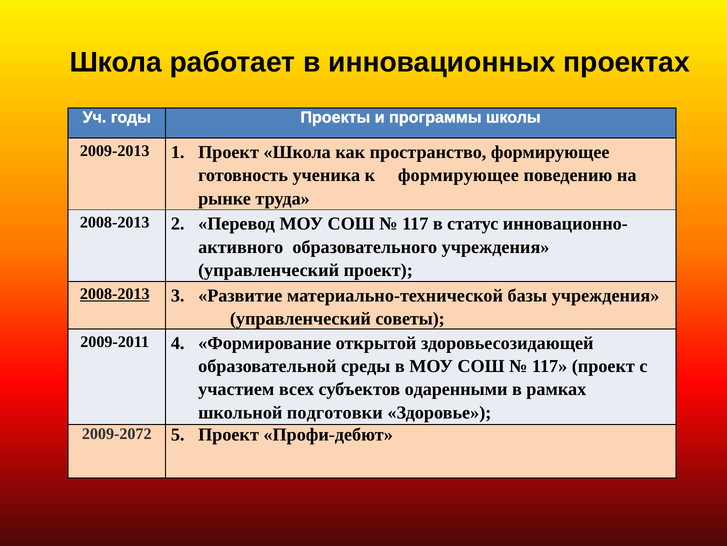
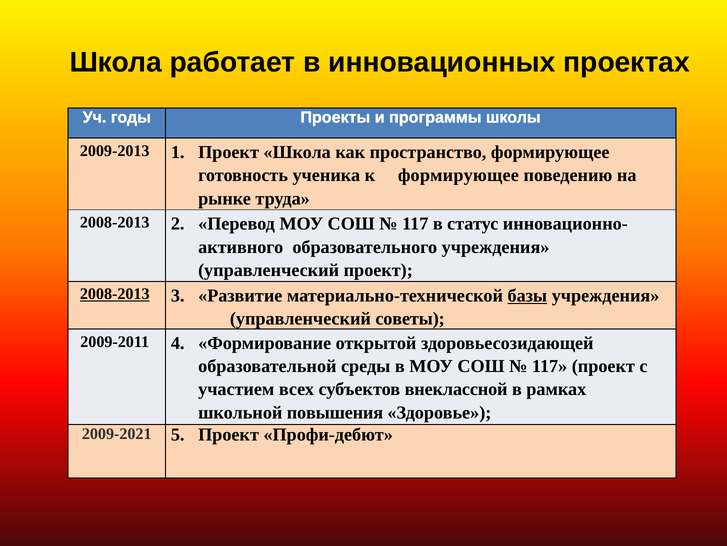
базы underline: none -> present (527, 295)
одаренными: одаренными -> внеклассной (456, 389)
подготовки: подготовки -> повышения (335, 412)
2009-2072: 2009-2072 -> 2009-2021 (117, 433)
